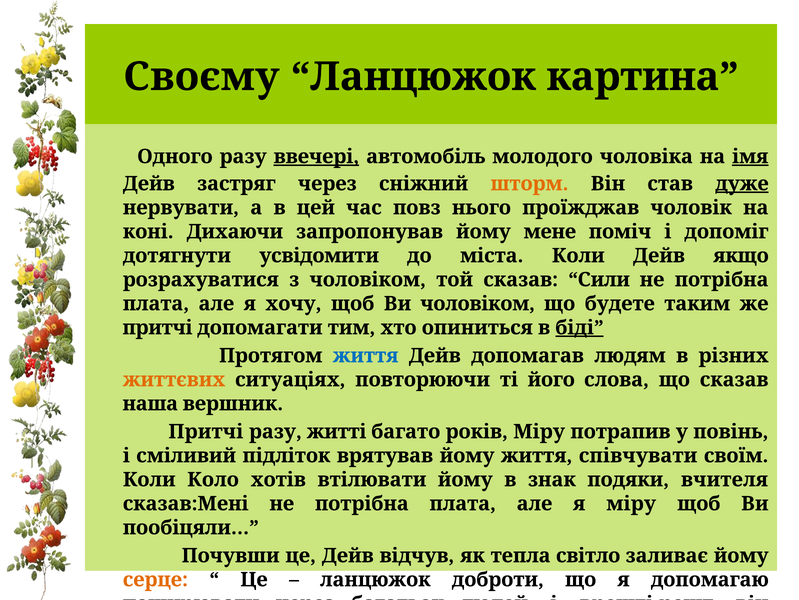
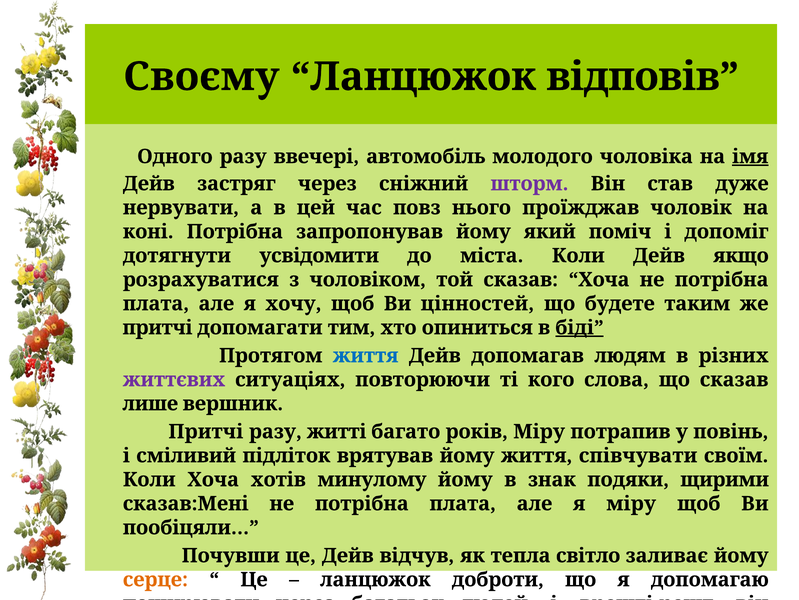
картина: картина -> відповів (643, 77)
ввечері underline: present -> none (316, 156)
шторм colour: orange -> purple (529, 183)
дуже underline: present -> none (742, 183)
коні Дихаючи: Дихаючи -> Потрібна (235, 231)
йому мене: мене -> який (550, 231)
сказав Сили: Сили -> Хоча (599, 279)
Ви чоловіком: чоловіком -> цінностей (477, 303)
життєвих colour: orange -> purple (174, 379)
його: його -> кого (551, 379)
наша: наша -> лише (150, 403)
Коли Коло: Коло -> Хоча (213, 479)
втілювати: втілювати -> минулому (372, 479)
вчителя: вчителя -> щирими (725, 479)
